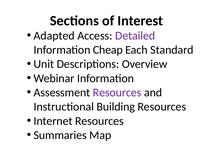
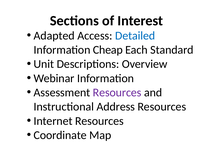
Detailed colour: purple -> blue (135, 36)
Building: Building -> Address (116, 107)
Summaries: Summaries -> Coordinate (60, 135)
